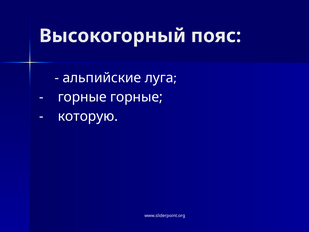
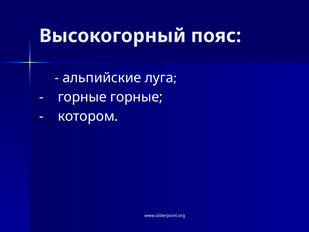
которую: которую -> котором (88, 116)
